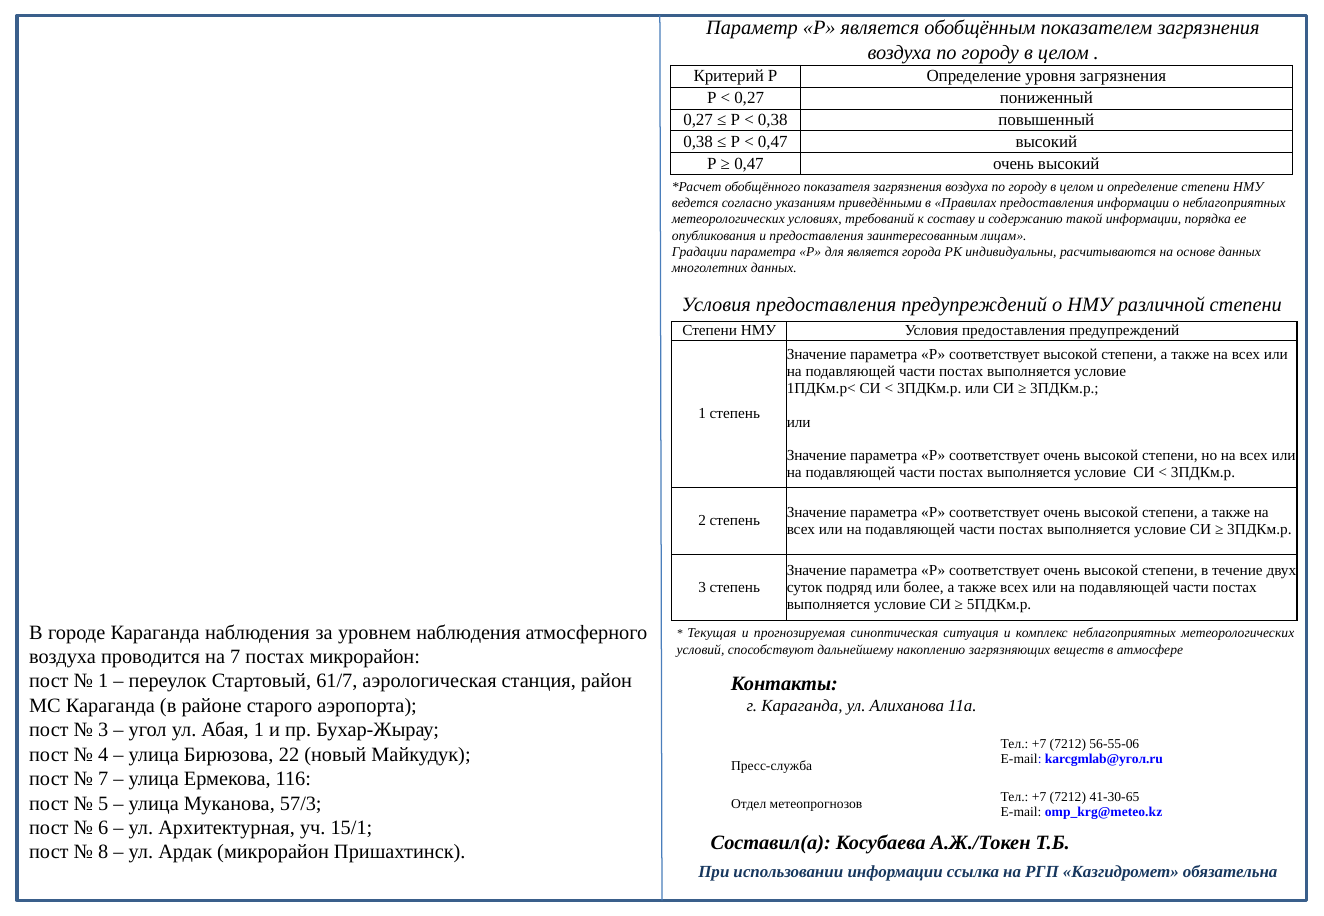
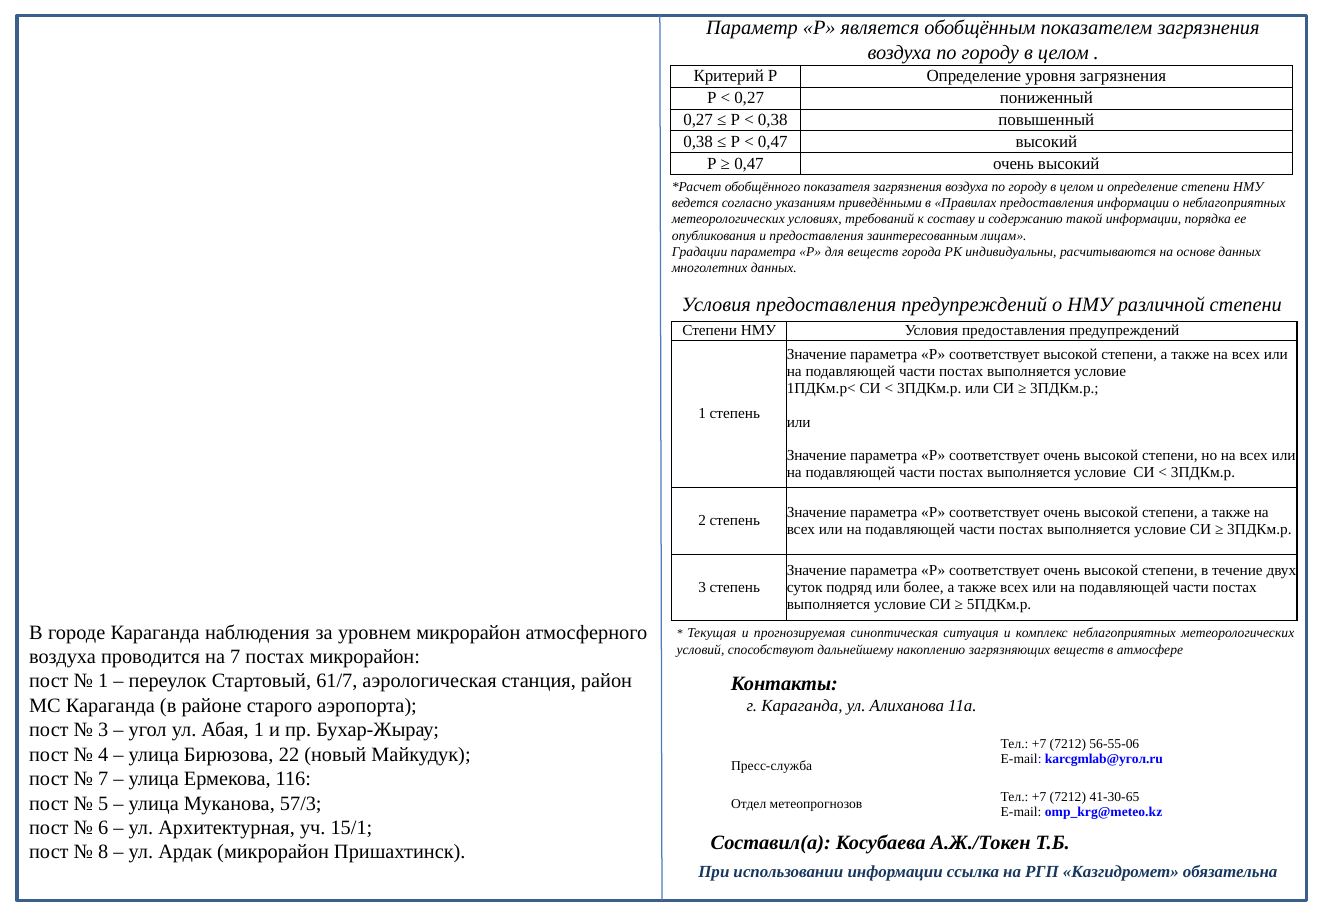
для является: является -> веществ (873, 252)
уровнем наблюдения: наблюдения -> микрорайон (468, 633)
